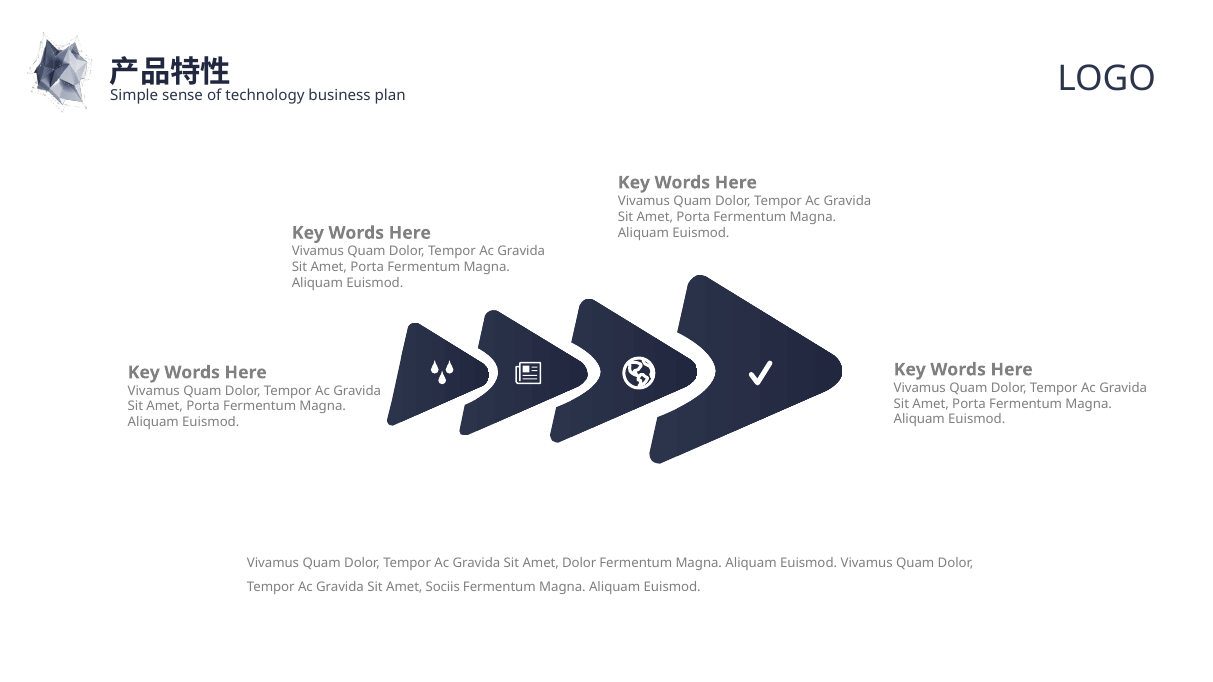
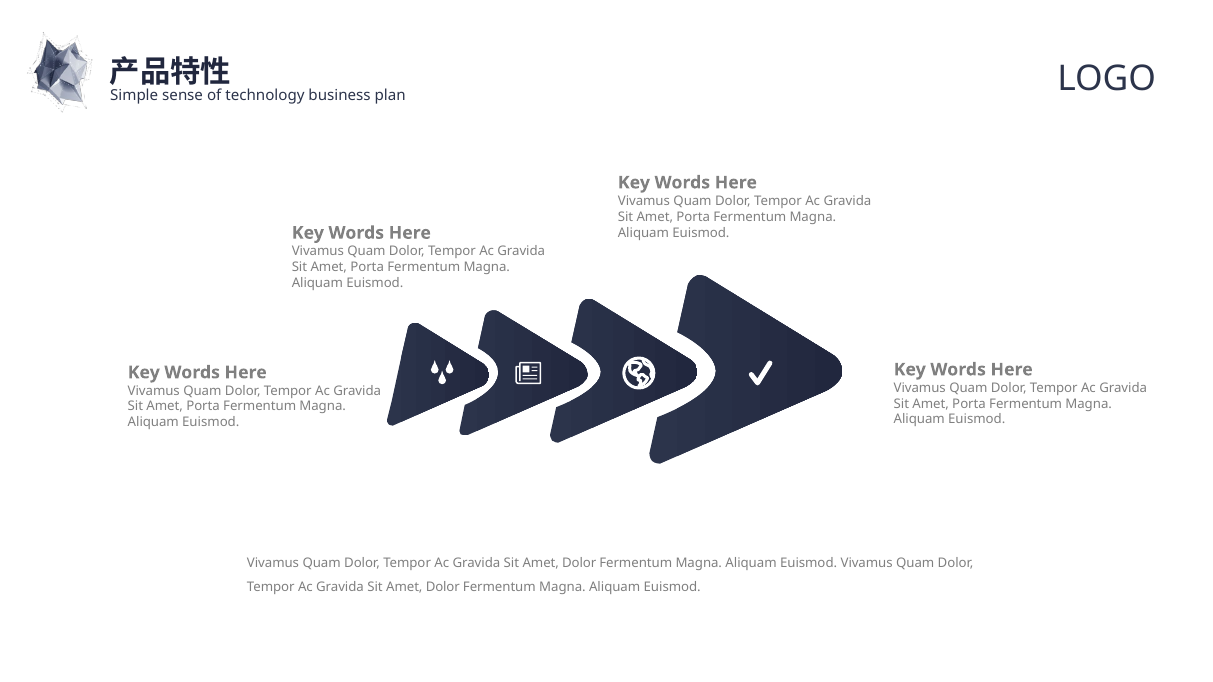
Sociis: Sociis -> Dolor (443, 587)
